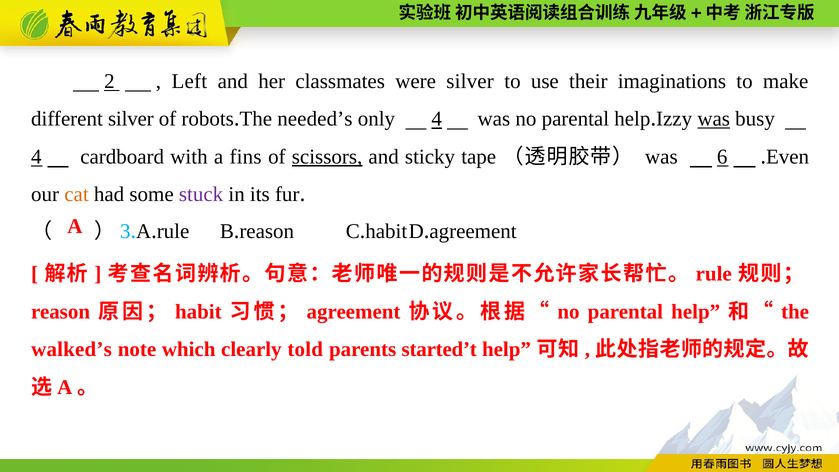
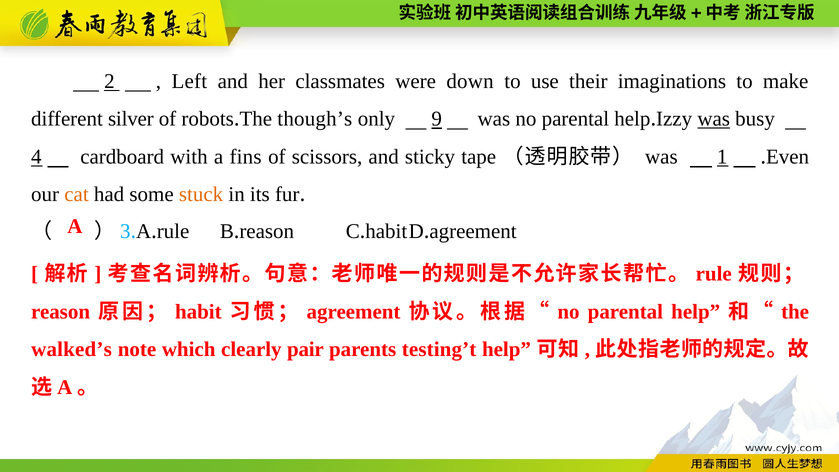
were silver: silver -> down (470, 81)
needed’s: needed’s -> though’s (315, 119)
only 4: 4 -> 9 (437, 119)
scissors underline: present -> none (327, 157)
6: 6 -> 1 (722, 157)
stuck colour: purple -> orange (201, 194)
told: told -> pair (305, 349)
started’t: started’t -> testing’t (439, 349)
